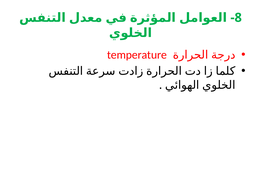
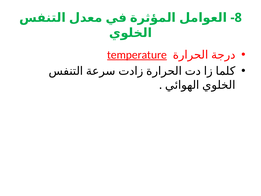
temperature underline: none -> present (137, 55)
